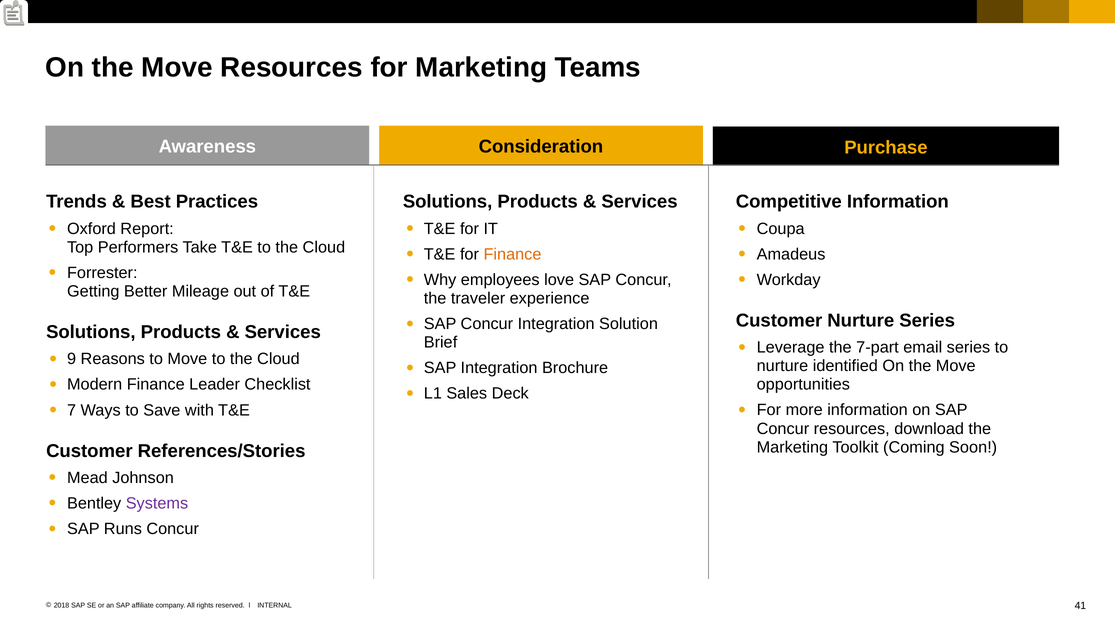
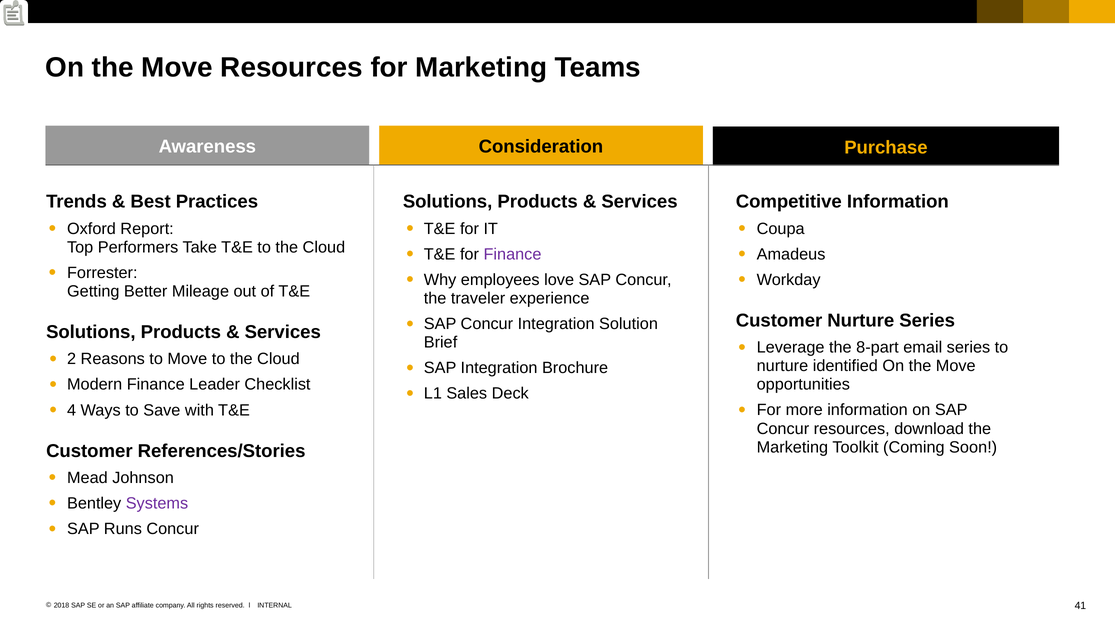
Finance colour: orange -> purple (512, 254)
7-part: 7-part -> 8-part (877, 347)
9: 9 -> 2 (72, 359)
7: 7 -> 4 (72, 410)
